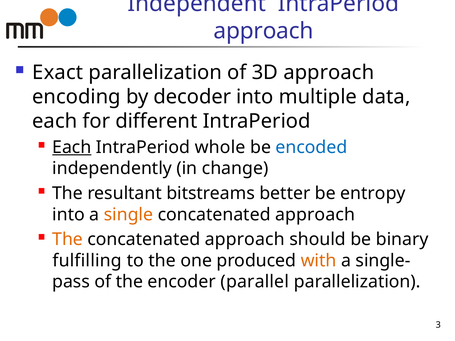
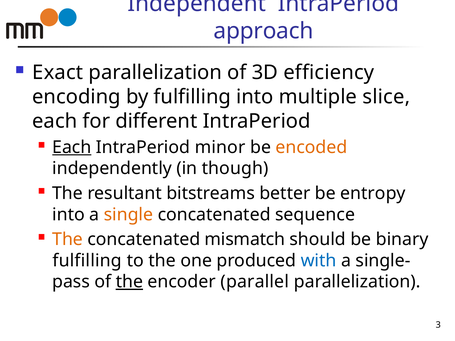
3D approach: approach -> efficiency (329, 73)
by decoder: decoder -> fulfilling (192, 97)
data: data -> slice (386, 97)
whole: whole -> minor (220, 147)
encoded colour: blue -> orange (311, 147)
change: change -> though (235, 169)
approach: approach -> sequence (315, 215)
approach: approach -> mismatch (245, 239)
with colour: orange -> blue (319, 261)
the underline: none -> present (129, 282)
